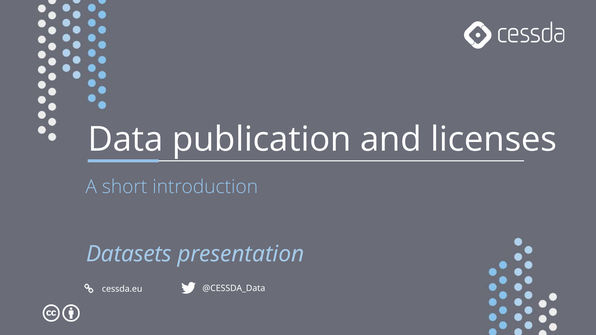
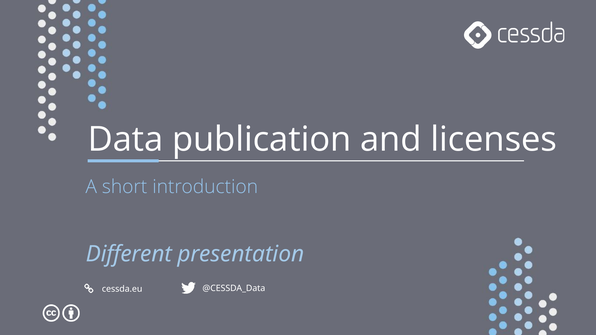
Datasets: Datasets -> Different (129, 254)
